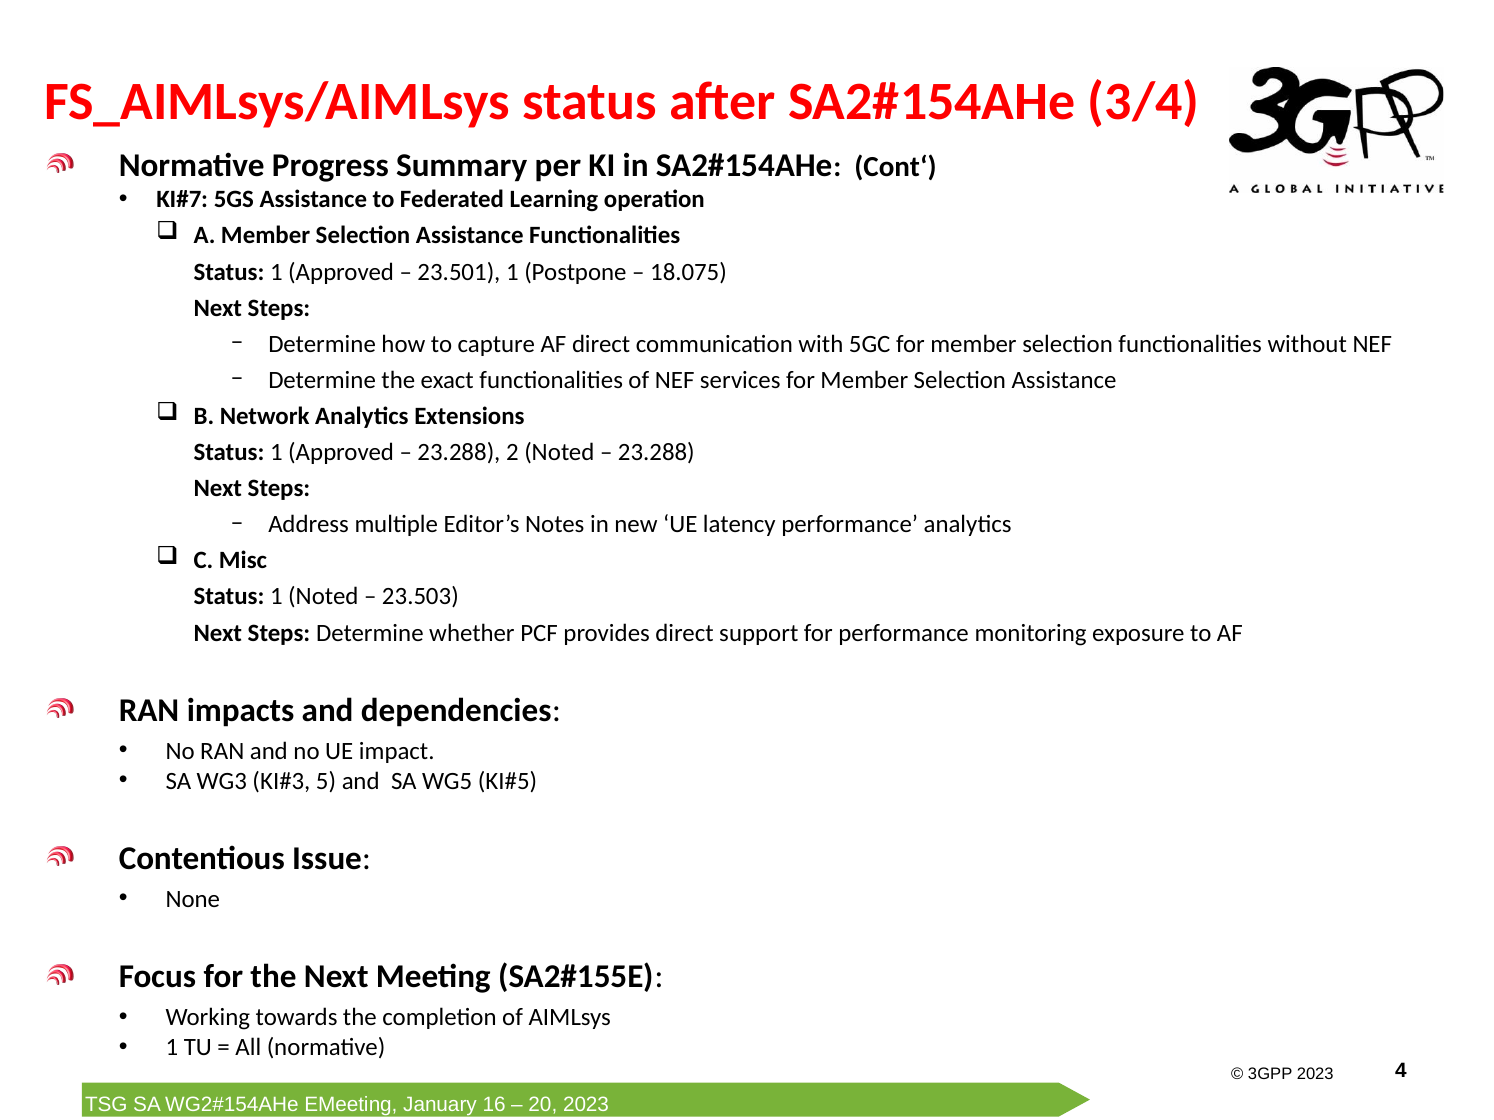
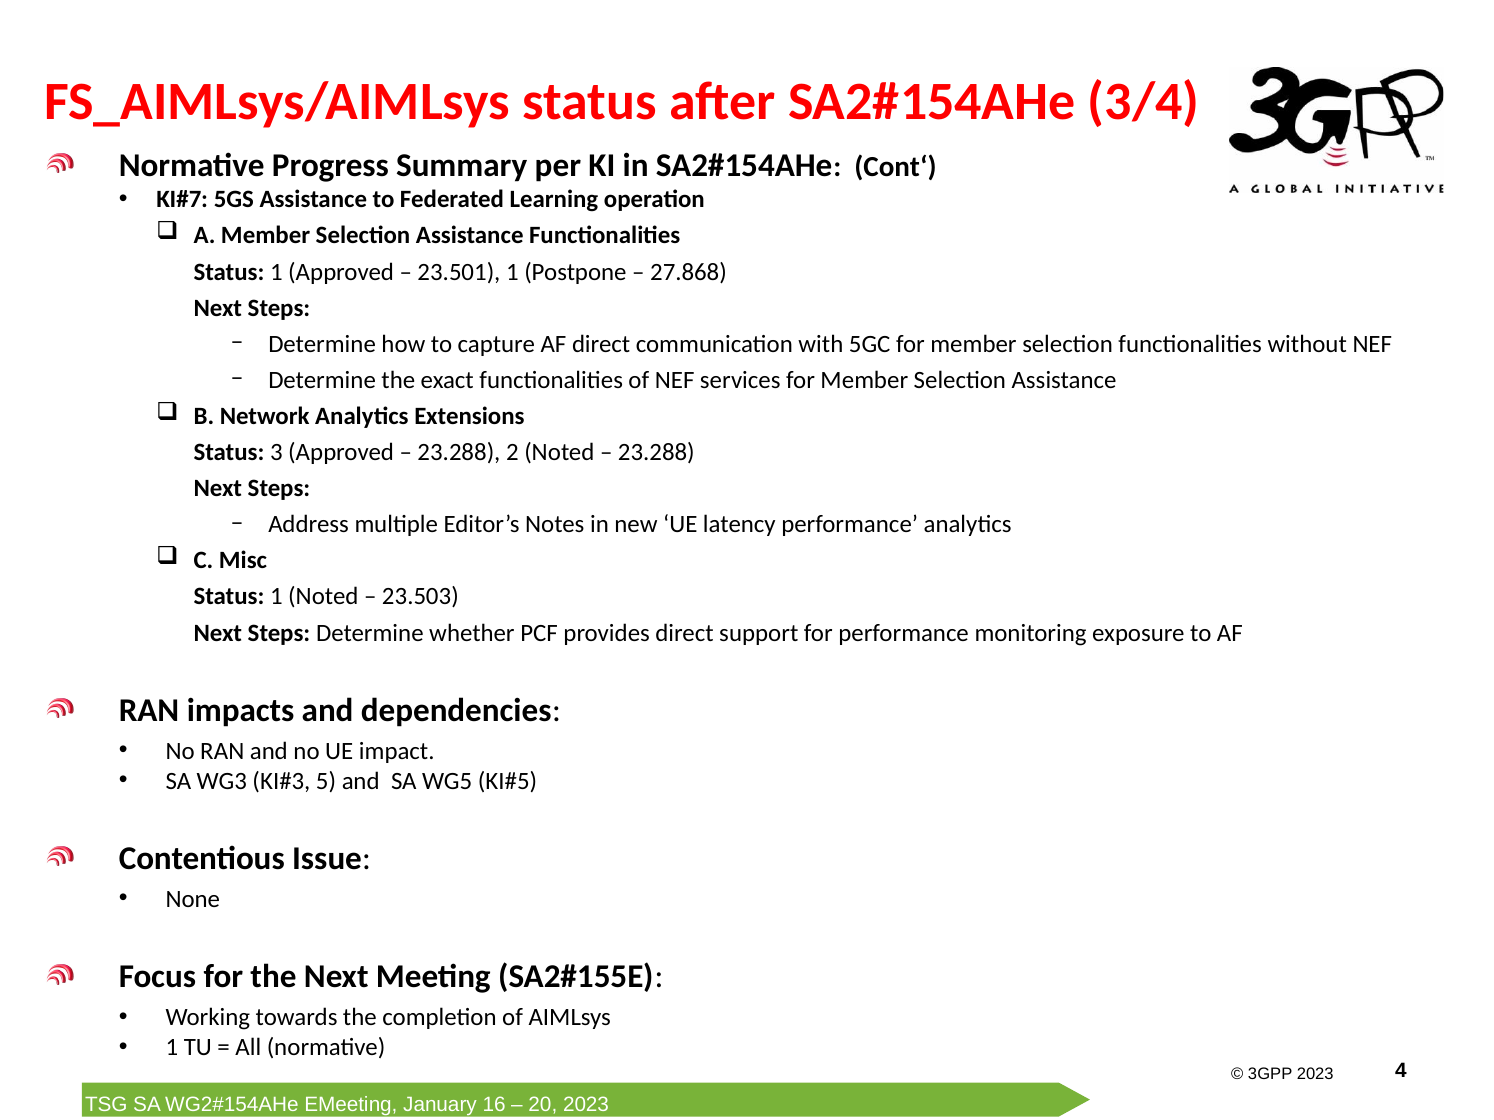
18.075: 18.075 -> 27.868 (689, 272)
1: 1 -> 3 (276, 453)
